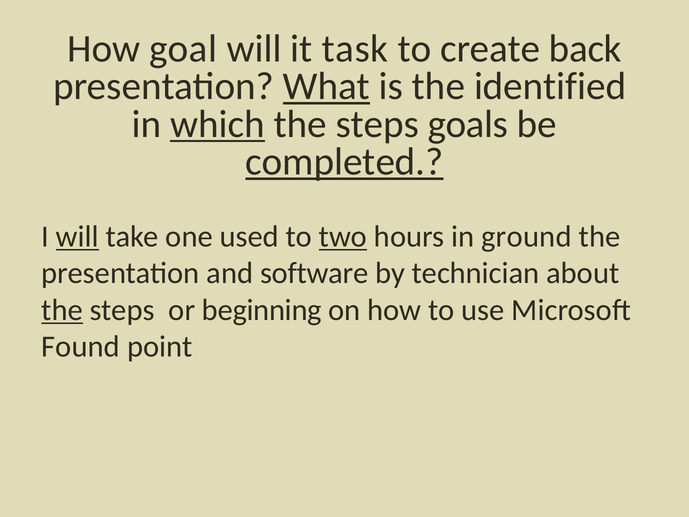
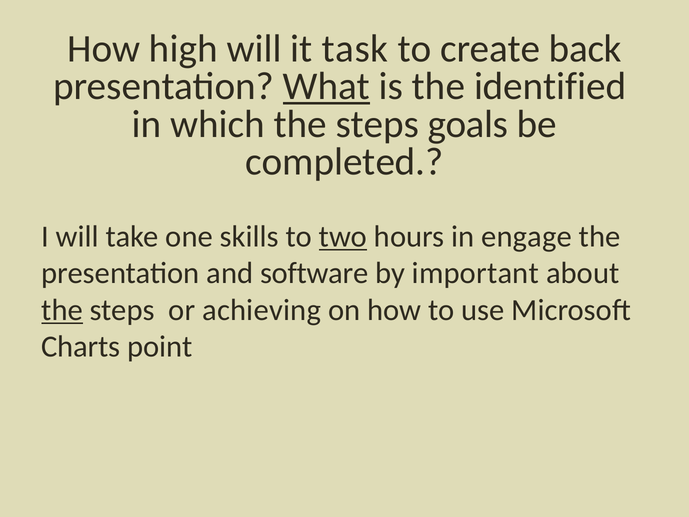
goal: goal -> high (183, 49)
which underline: present -> none (217, 124)
completed underline: present -> none (344, 162)
will underline: present -> none (77, 236)
used: used -> skills (249, 236)
ground: ground -> engage (527, 236)
technician: technician -> important (475, 273)
beginning: beginning -> achieving (262, 310)
Found: Found -> Charts (81, 347)
